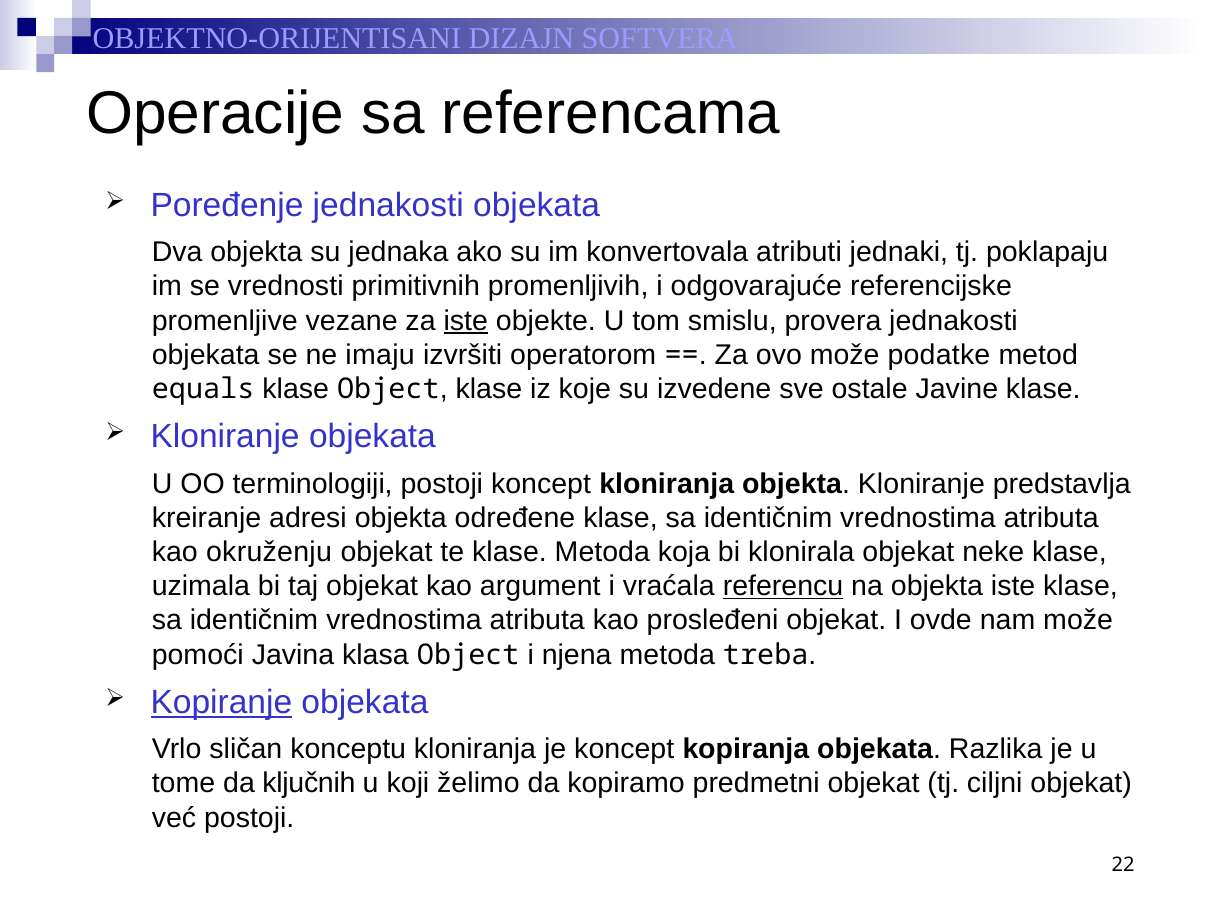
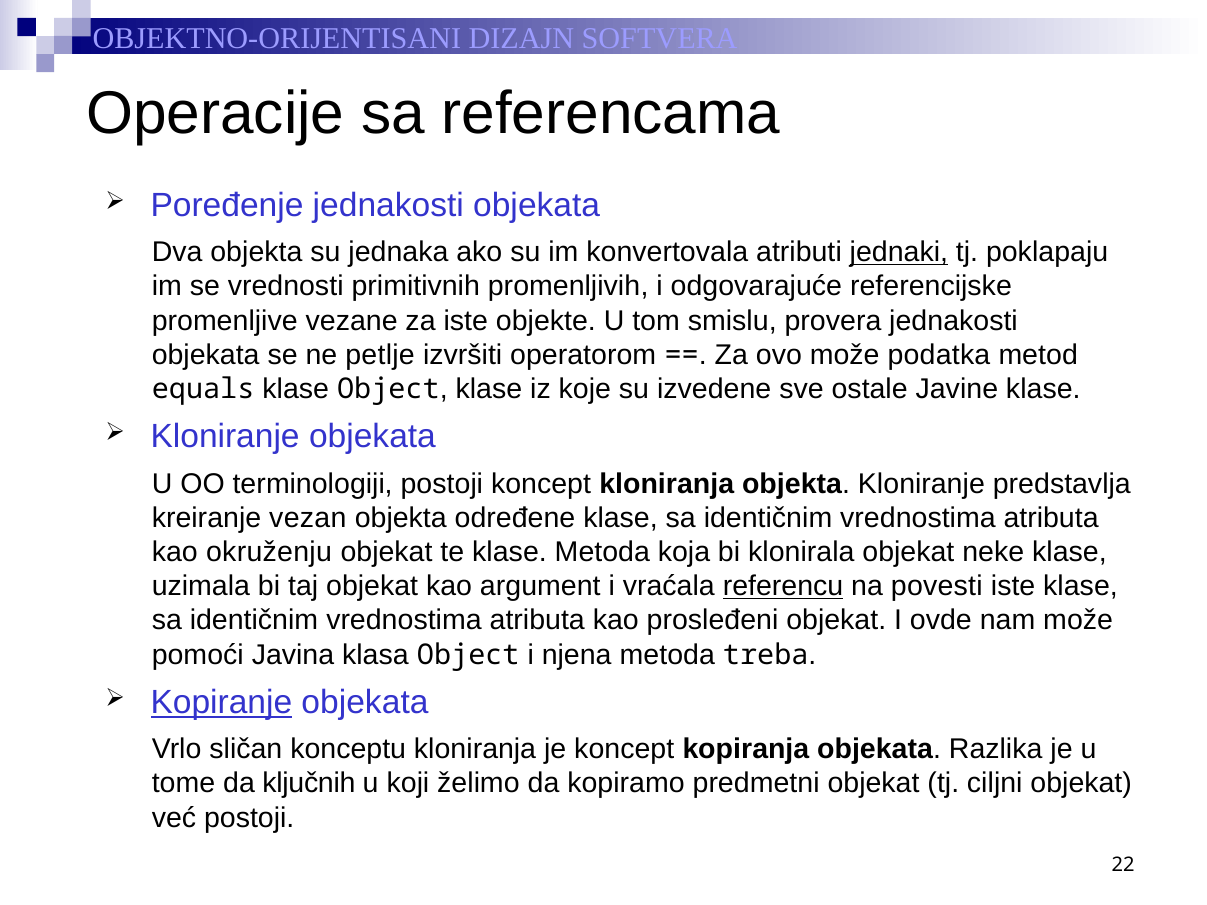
jednaki underline: none -> present (899, 252)
iste underline: present -> none (466, 321)
imaju: imaju -> petlje (380, 355)
podatke: podatke -> podatka (939, 355)
adresi: adresi -> vezan (308, 518)
na objekta: objekta -> povesti (937, 586)
